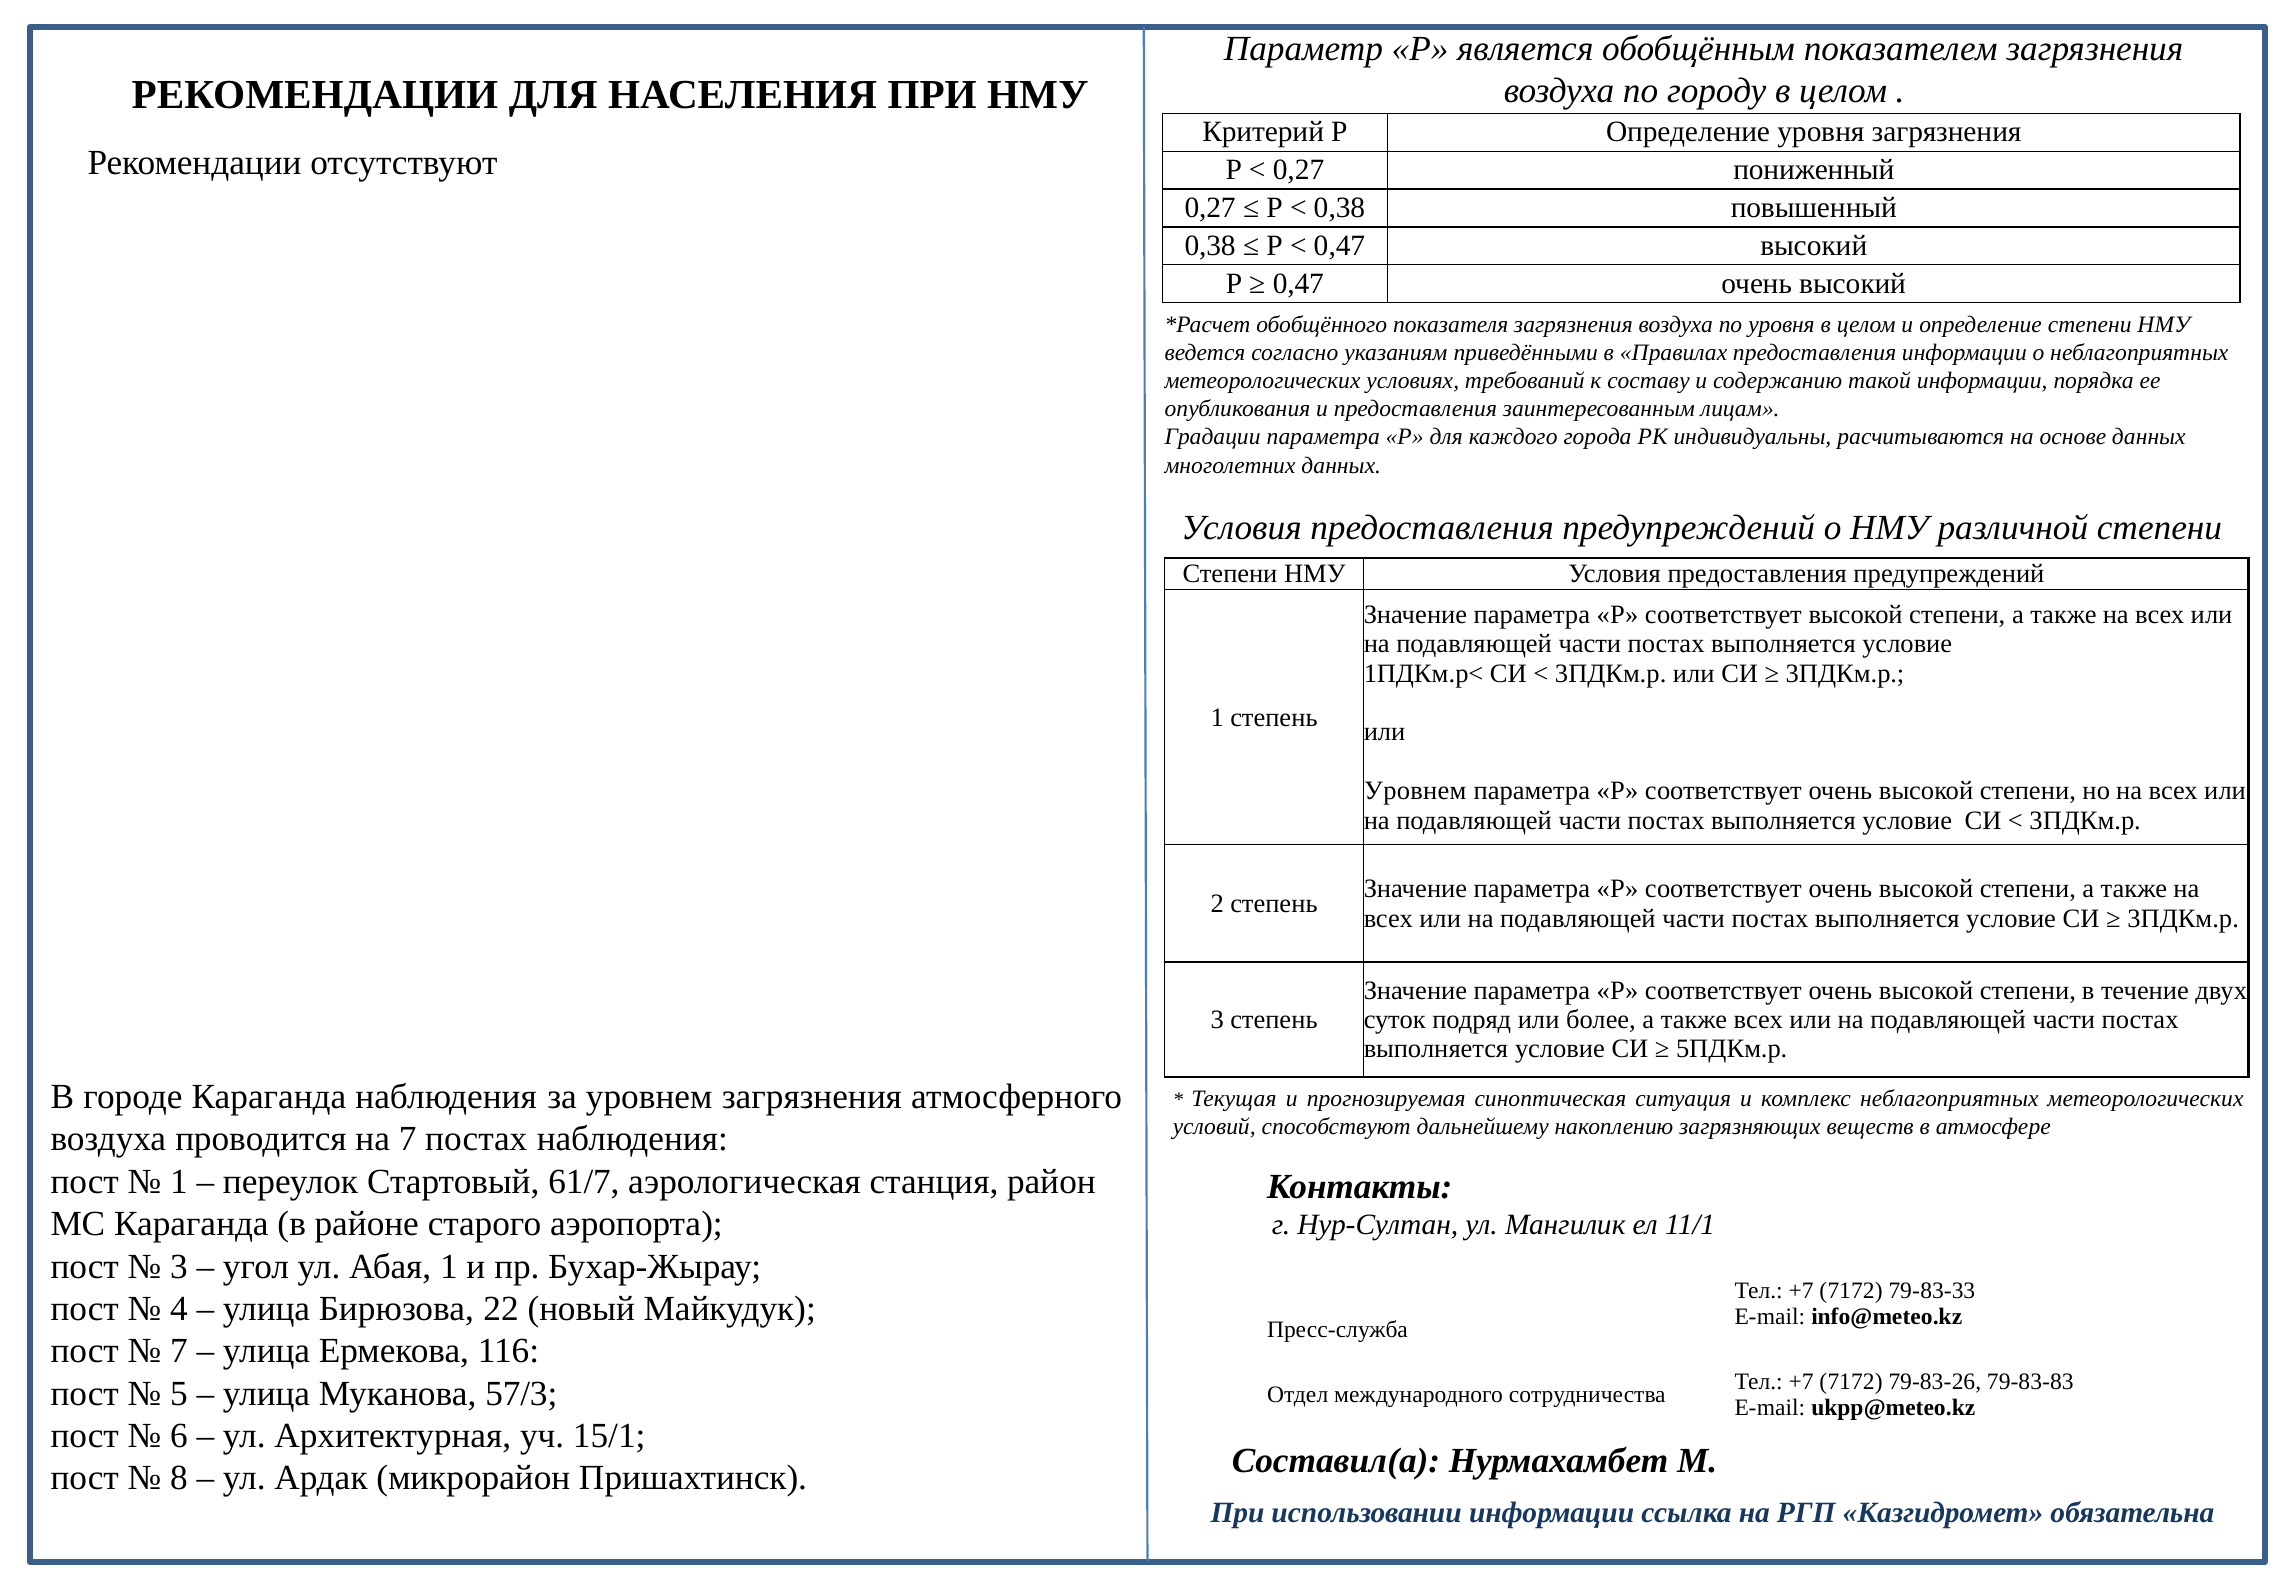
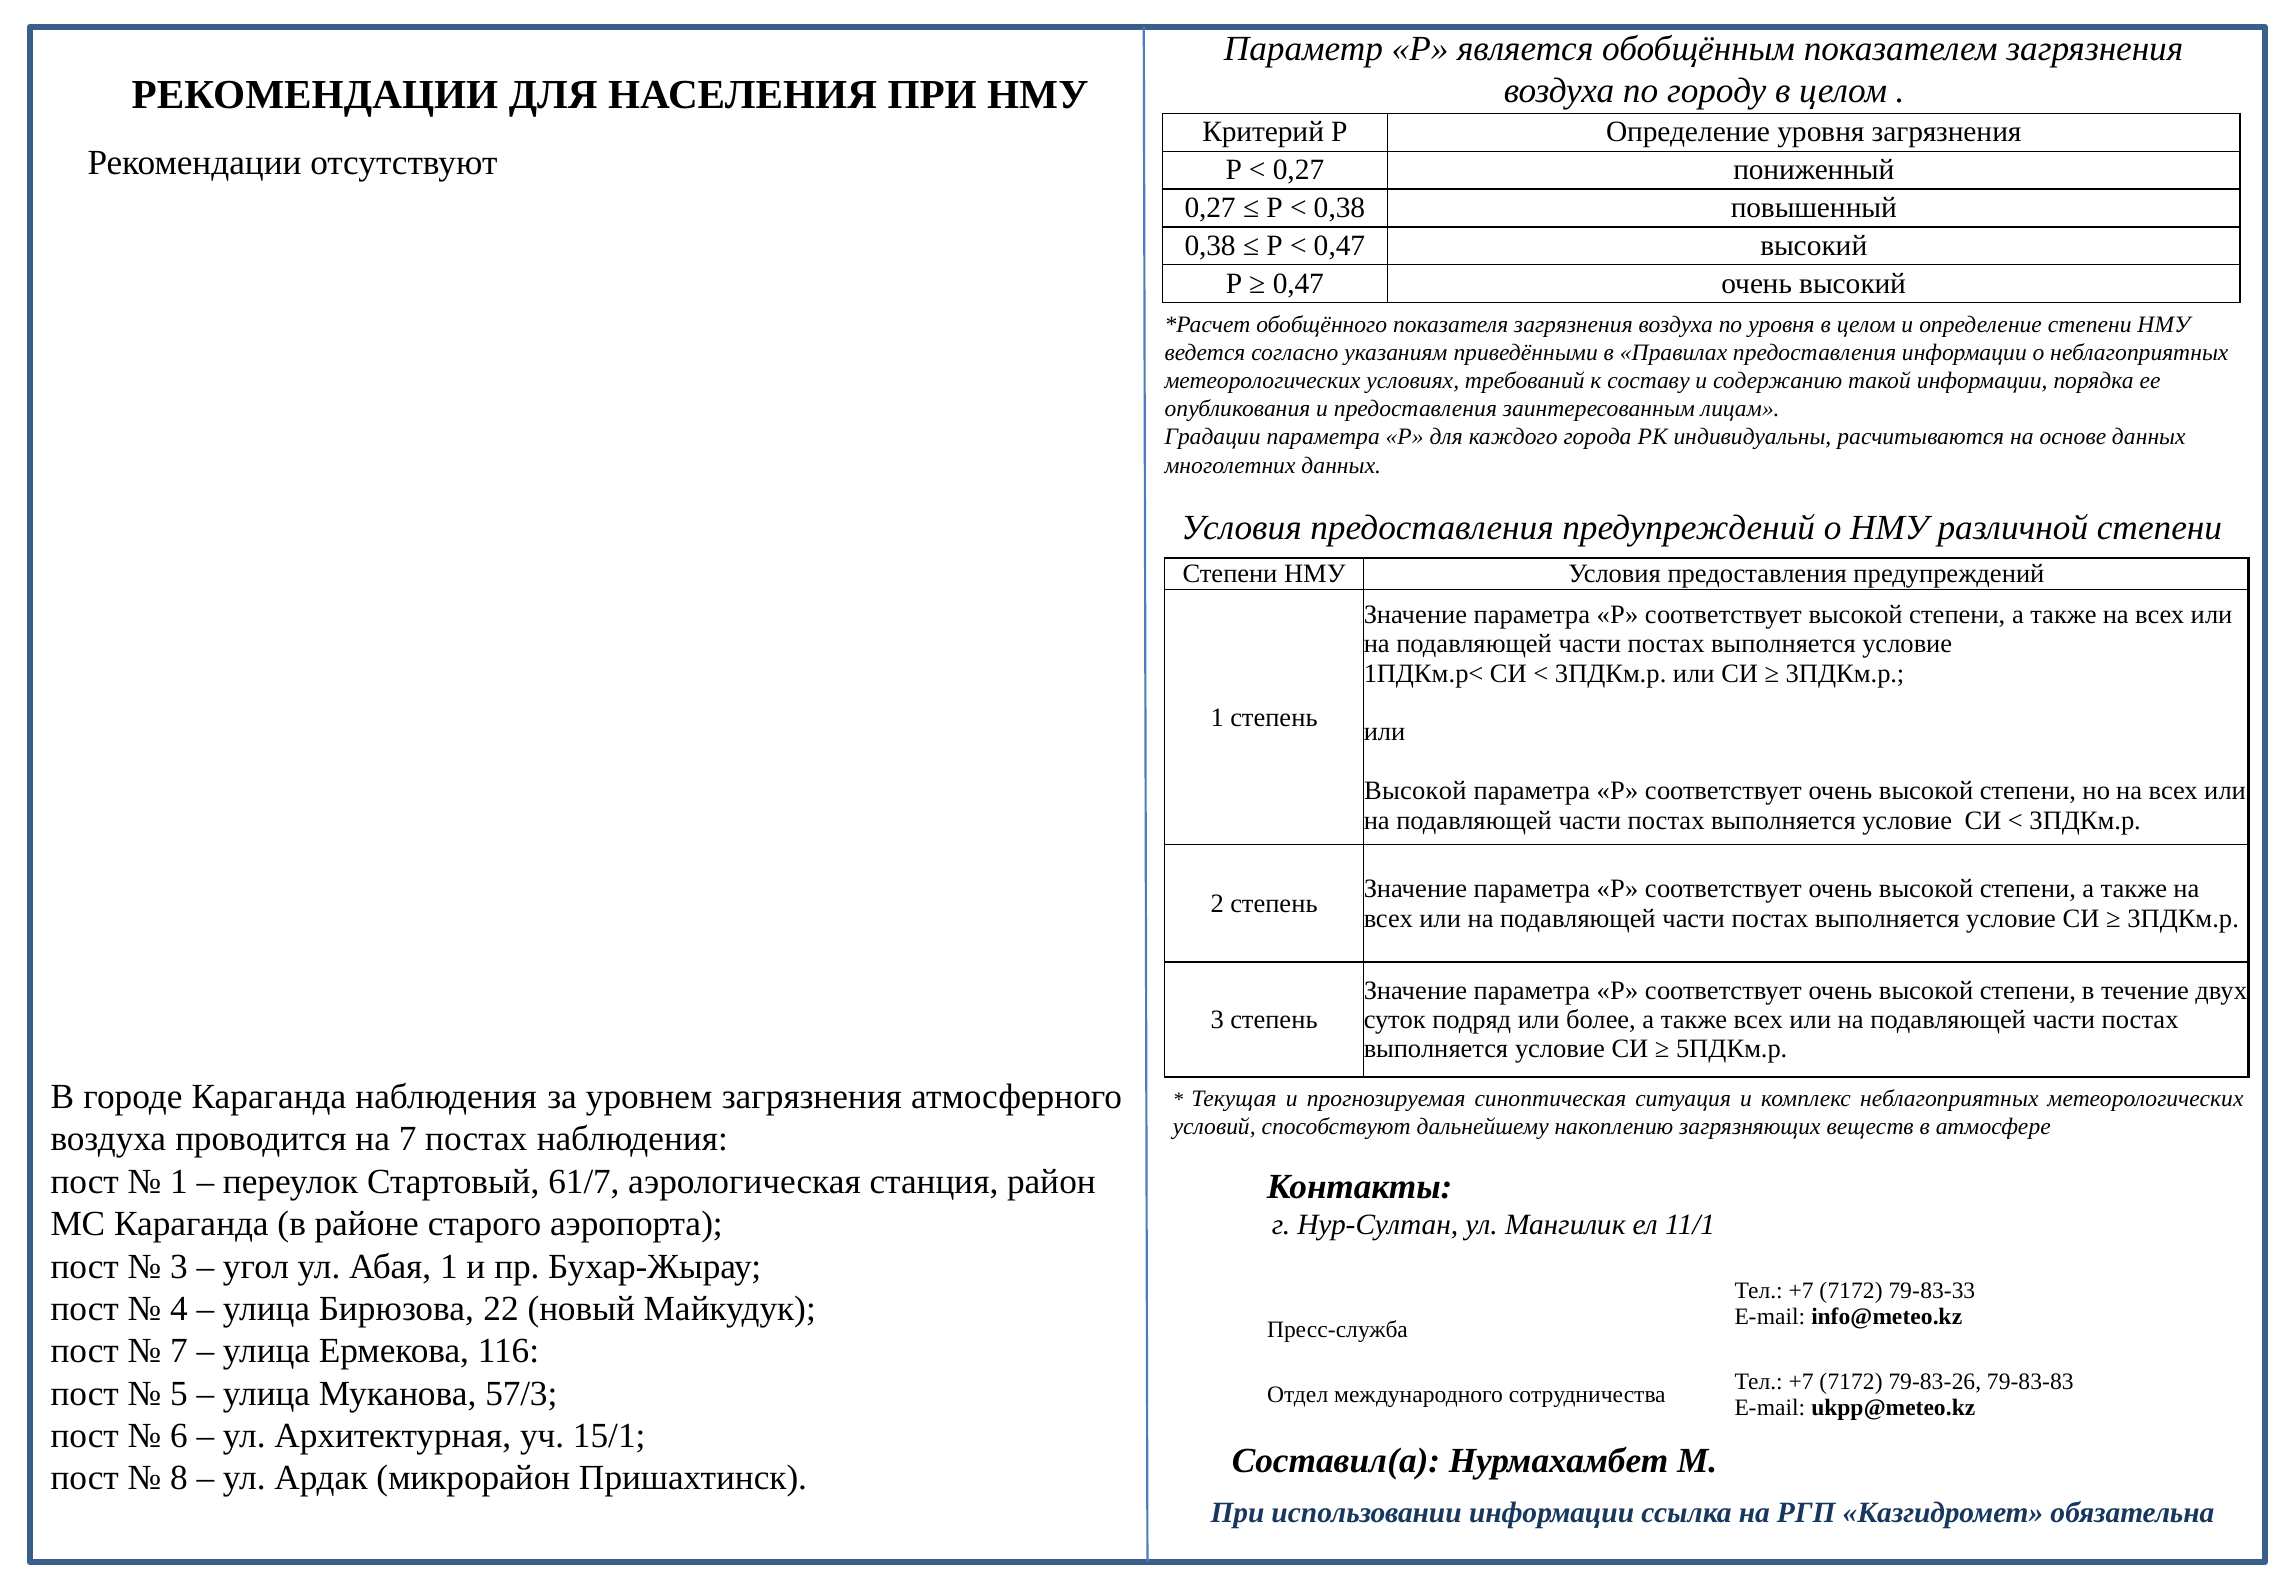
Уровнем: Уровнем -> Высокой (1415, 791)
